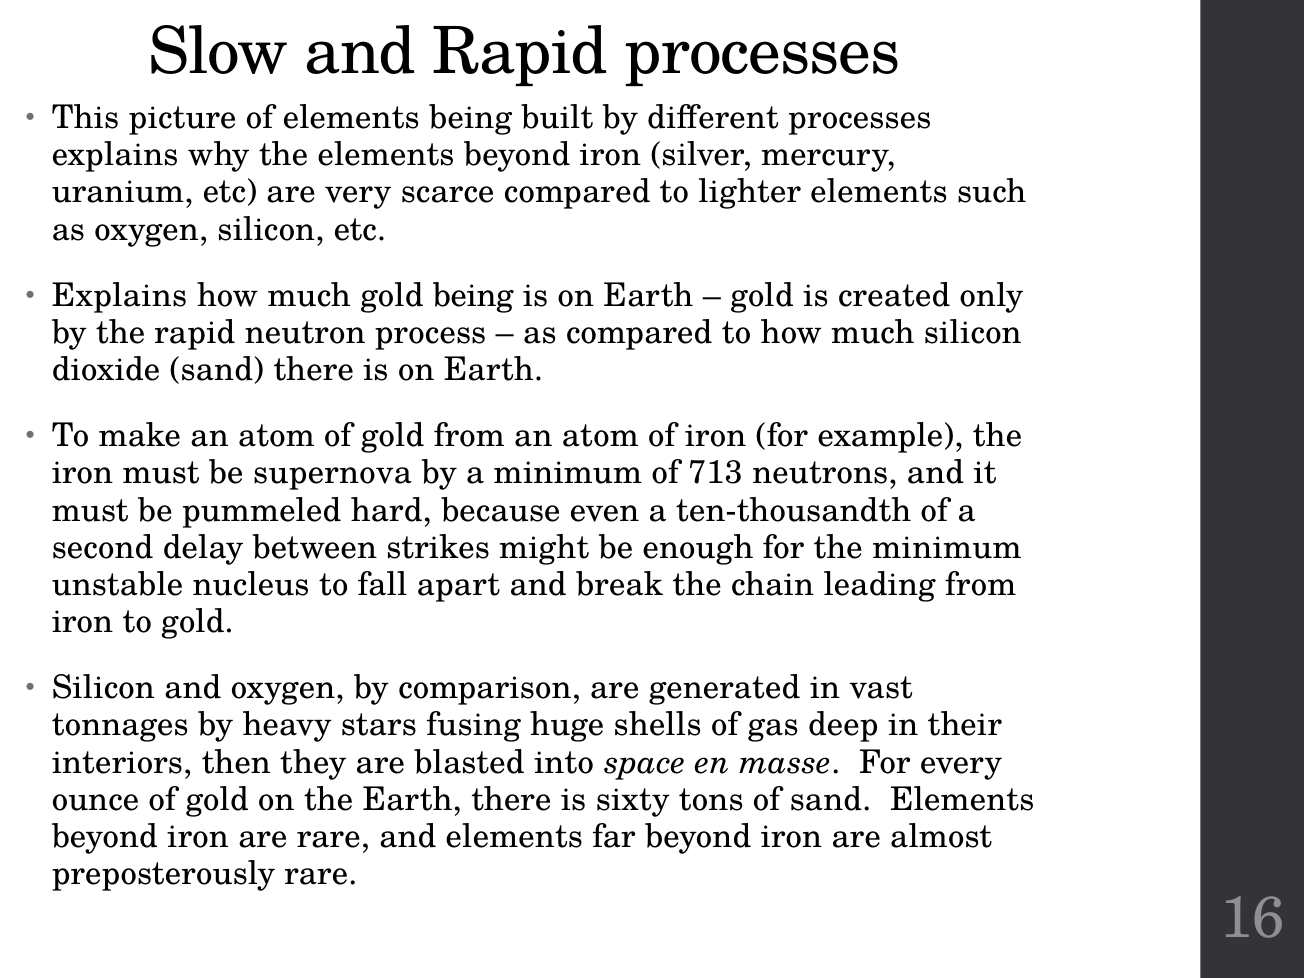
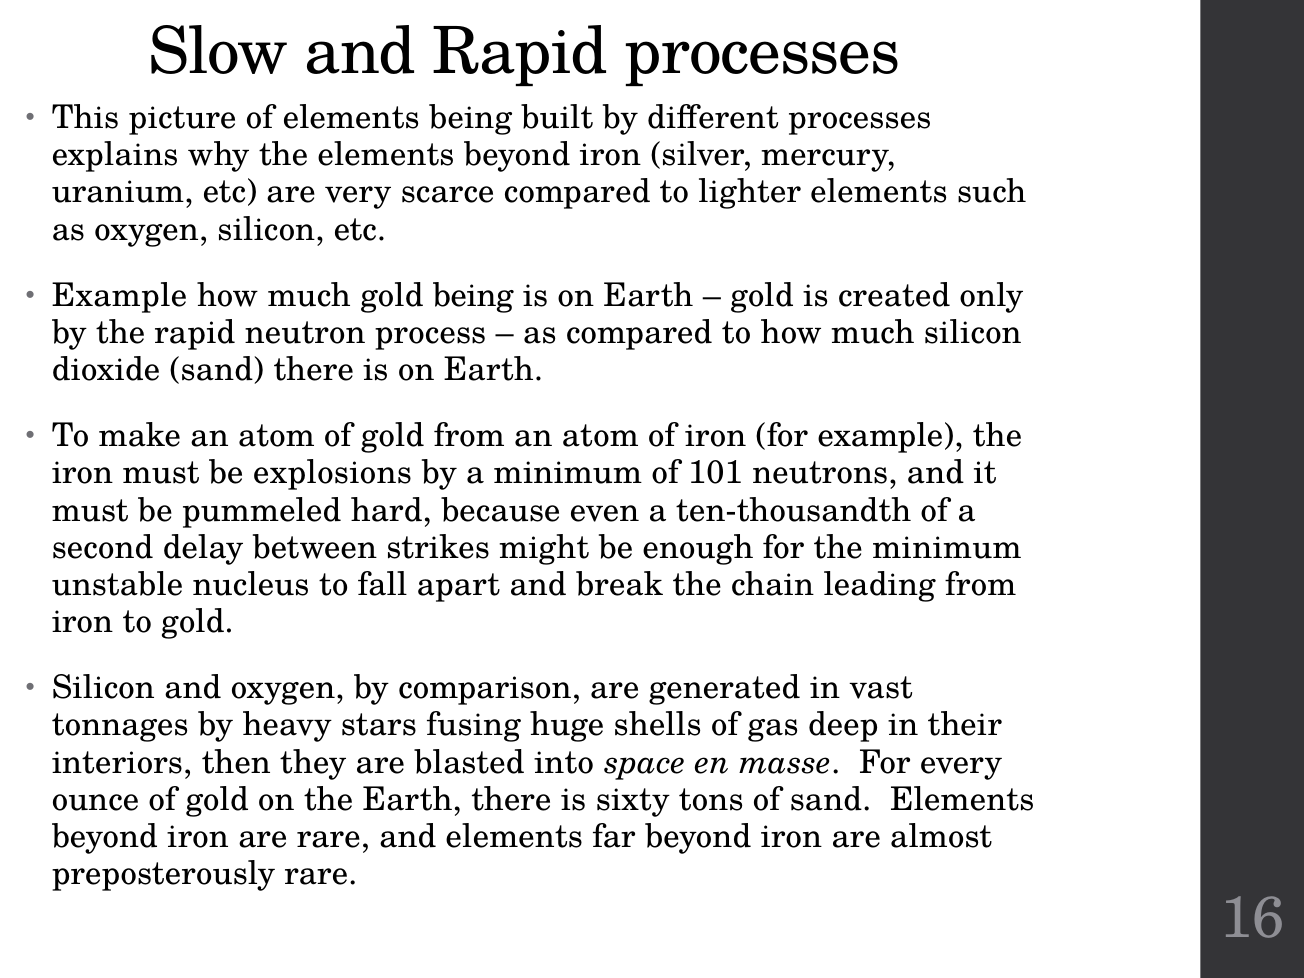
Explains: Explains -> Example (119, 296)
supernova: supernova -> explosions (333, 473)
713: 713 -> 101 (715, 473)
